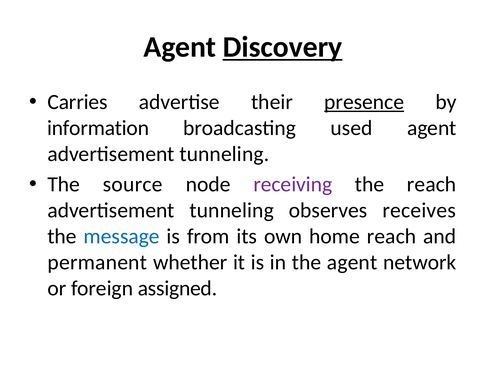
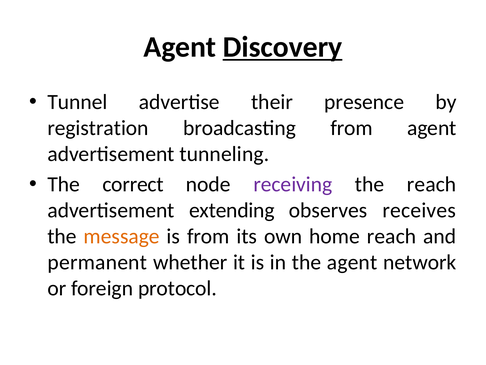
Carries: Carries -> Tunnel (77, 102)
presence underline: present -> none (364, 102)
information: information -> registration (98, 128)
broadcasting used: used -> from (352, 128)
source: source -> correct (133, 184)
tunneling: tunneling -> extending (232, 210)
message colour: blue -> orange (122, 236)
assigned: assigned -> protocol (177, 288)
